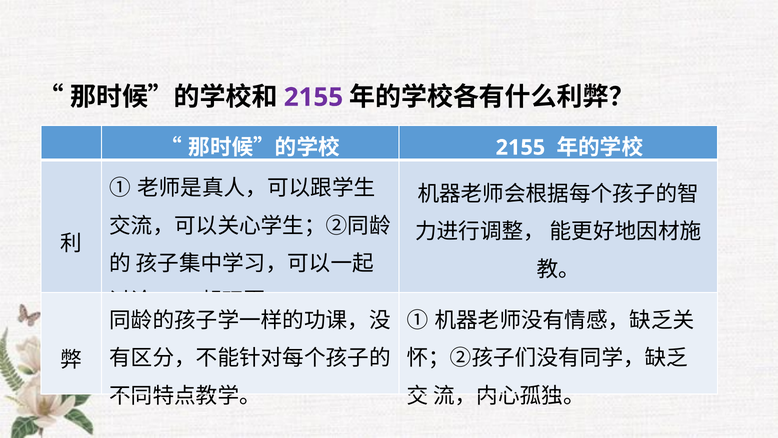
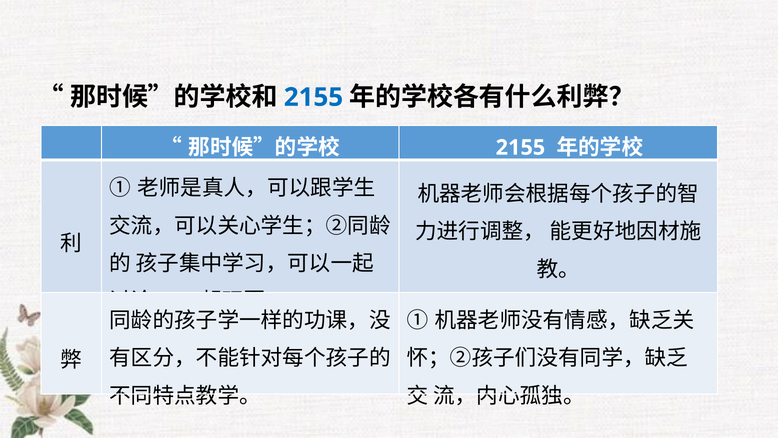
2155 colour: purple -> blue (313, 97)
